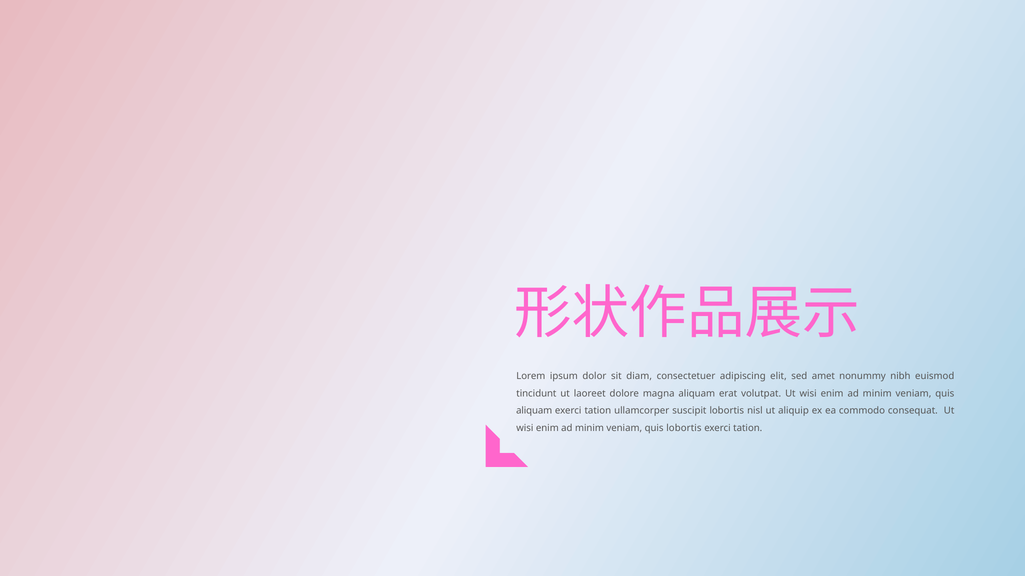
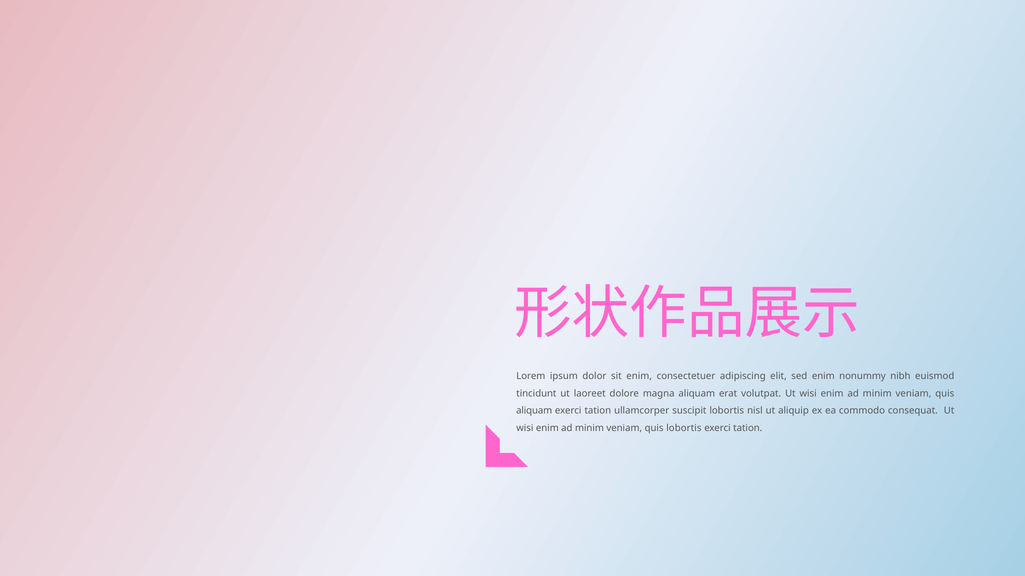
sit diam: diam -> enim (639, 377)
sed amet: amet -> enim (823, 377)
